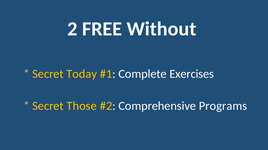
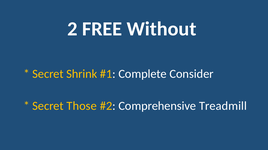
Today: Today -> Shrink (82, 74)
Exercises: Exercises -> Consider (192, 74)
Programs: Programs -> Treadmill (223, 106)
